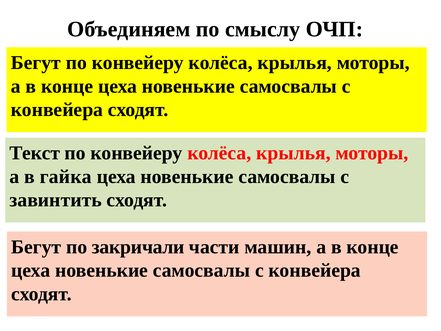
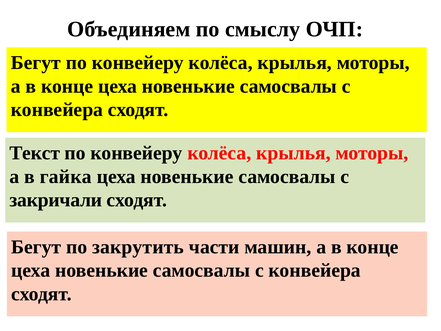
завинтить: завинтить -> закричали (56, 200)
закричали: закричали -> закрутить (138, 247)
